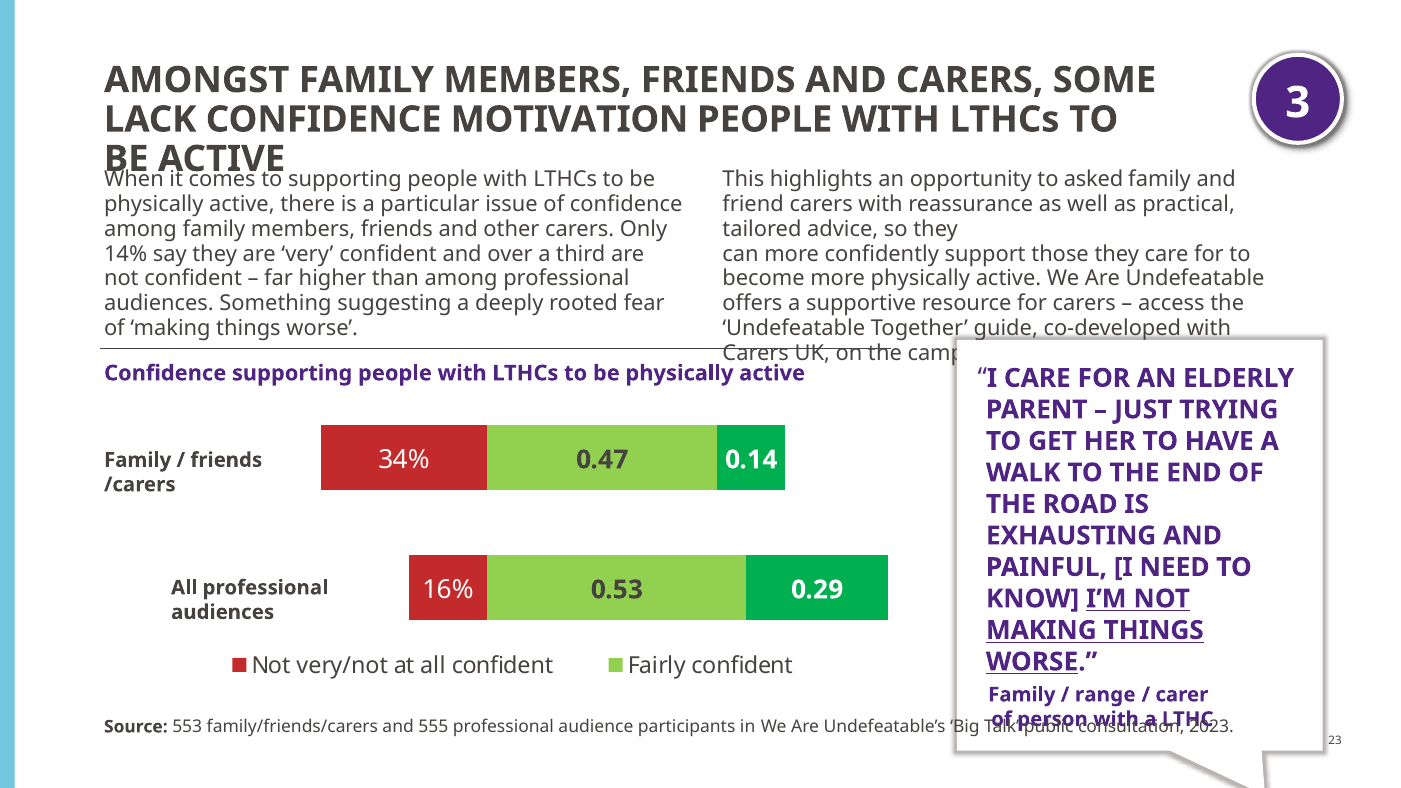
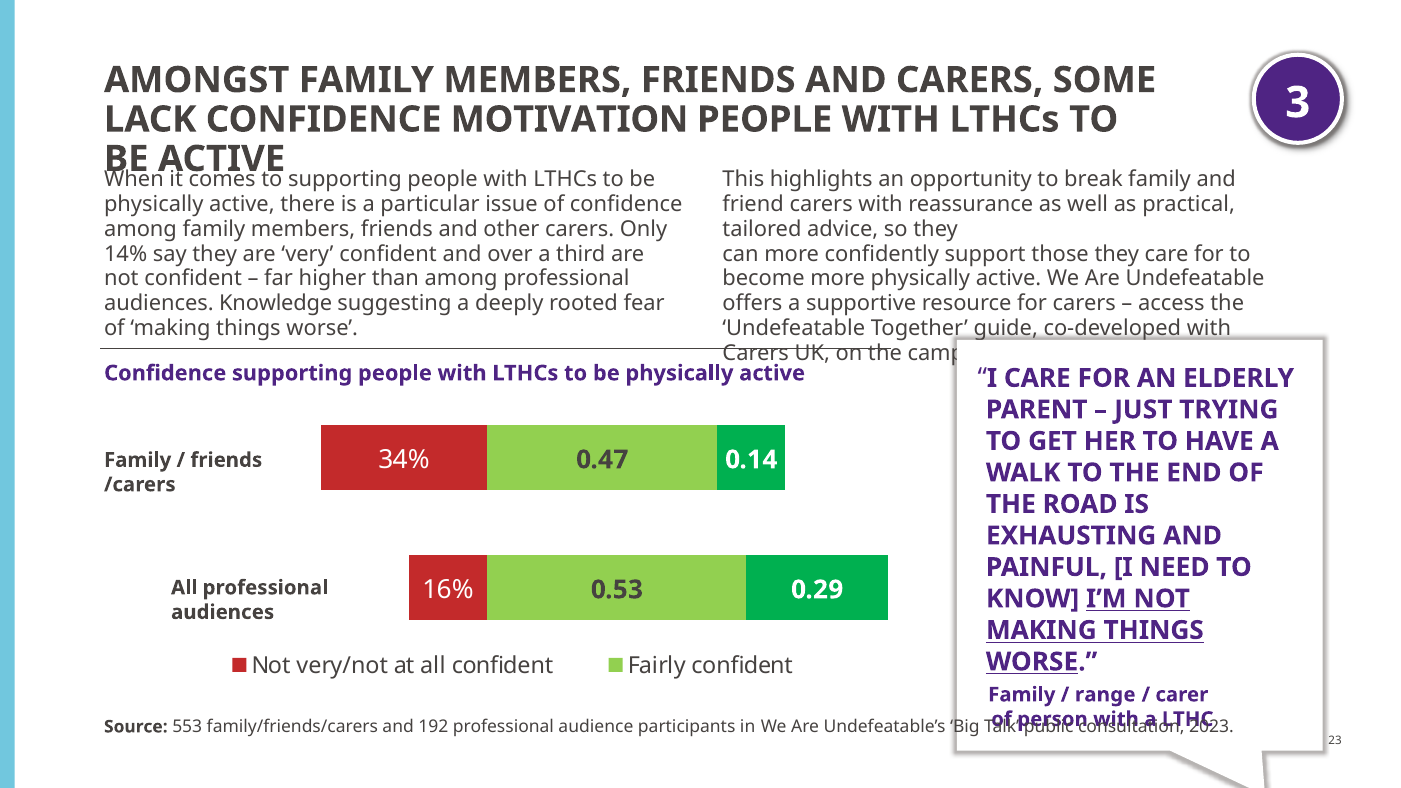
asked: asked -> break (1093, 179)
Something: Something -> Knowledge (276, 304)
555: 555 -> 192 (433, 727)
